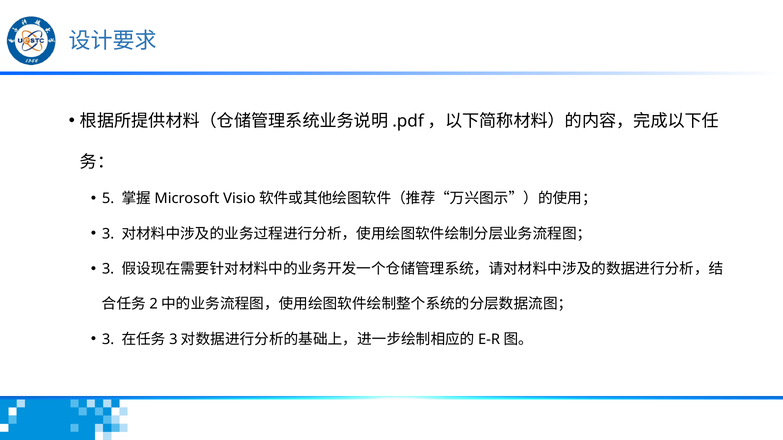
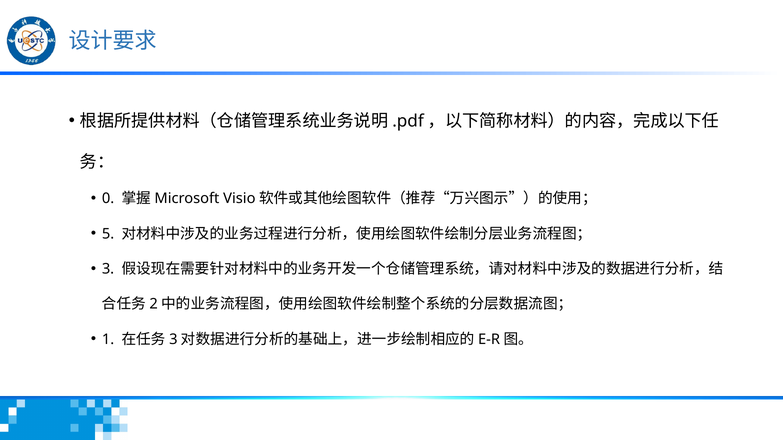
5: 5 -> 0 (108, 199)
3: 3 -> 5 (108, 234)
3: 3 -> 1 (108, 340)
